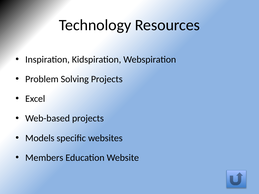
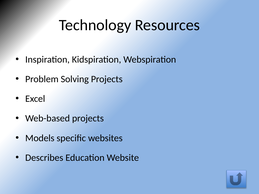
Members: Members -> Describes (44, 158)
